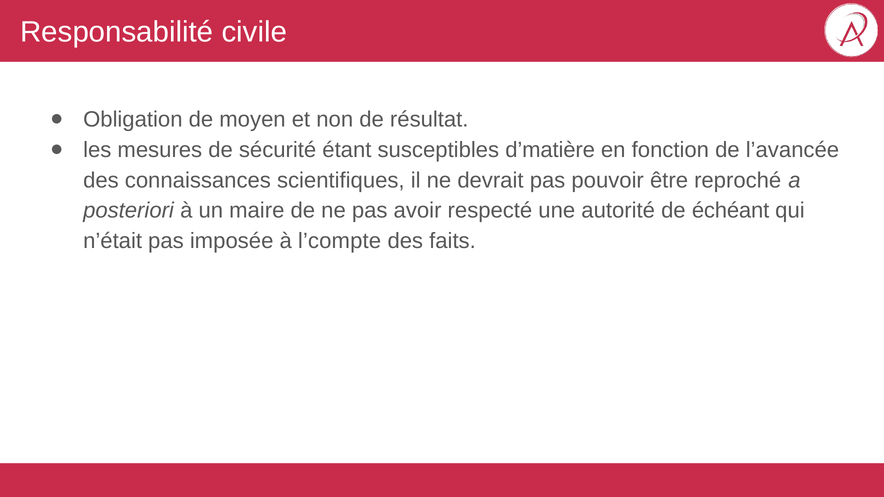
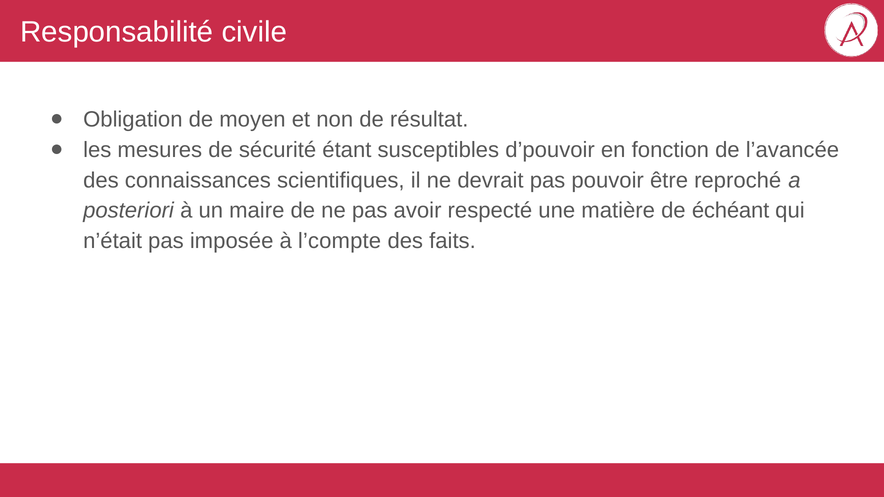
d’matière: d’matière -> d’pouvoir (550, 150)
autorité: autorité -> matière (618, 211)
